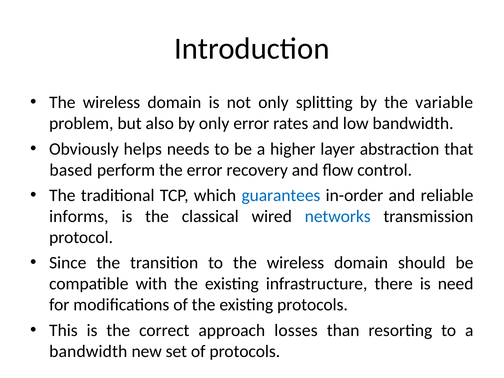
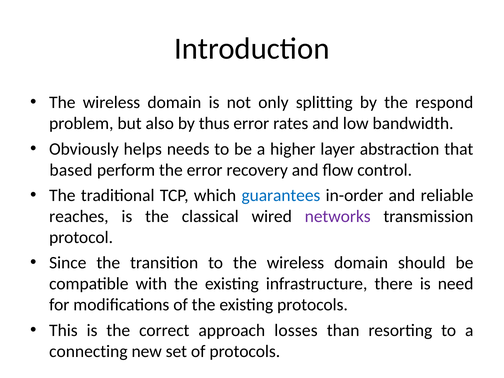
variable: variable -> respond (444, 102)
by only: only -> thus (214, 123)
informs: informs -> reaches (79, 216)
networks colour: blue -> purple (338, 216)
bandwidth: bandwidth -> connecting (88, 351)
